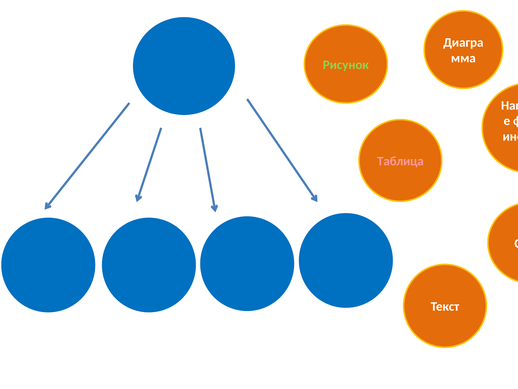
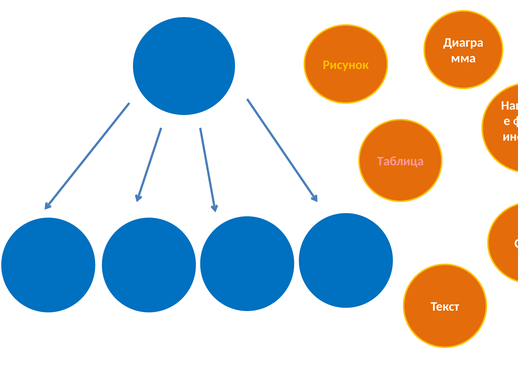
Рисунок colour: light green -> yellow (346, 65)
